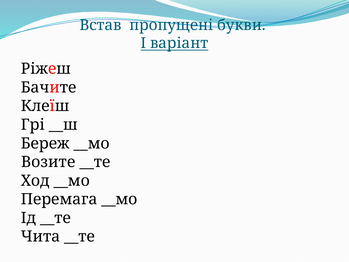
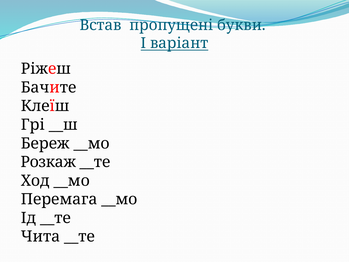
Возите: Возите -> Розкаж (48, 162)
